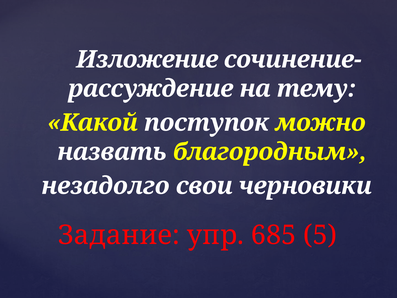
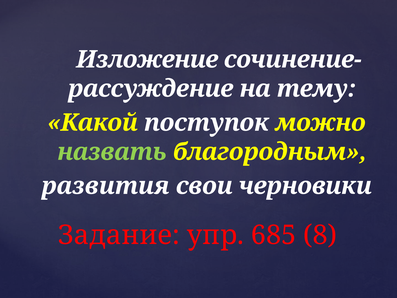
назвать colour: white -> light green (112, 152)
незадолго: незадолго -> развития (105, 186)
5: 5 -> 8 (320, 235)
